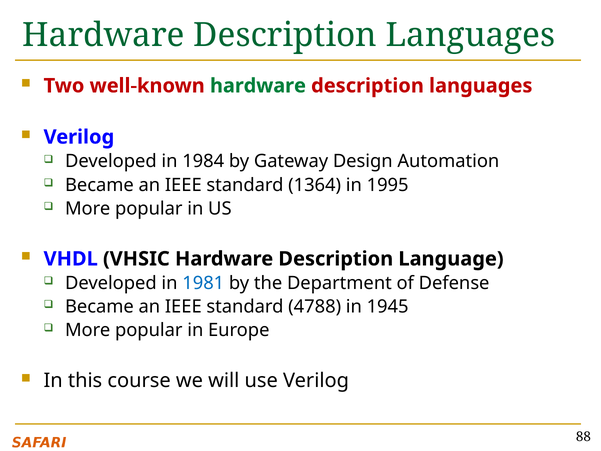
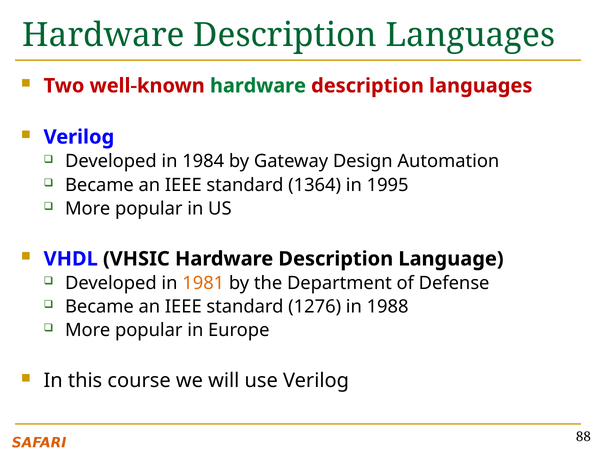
1981 colour: blue -> orange (203, 283)
4788: 4788 -> 1276 (315, 307)
1945: 1945 -> 1988 (388, 307)
